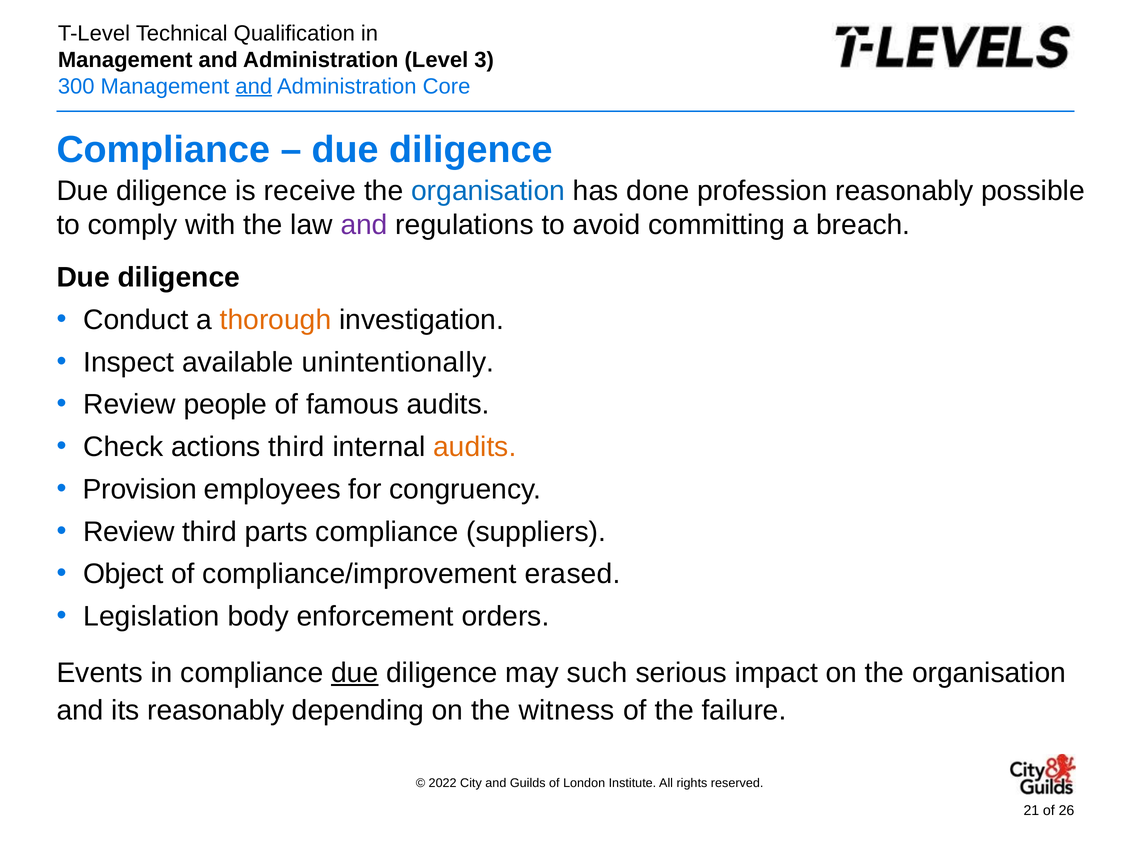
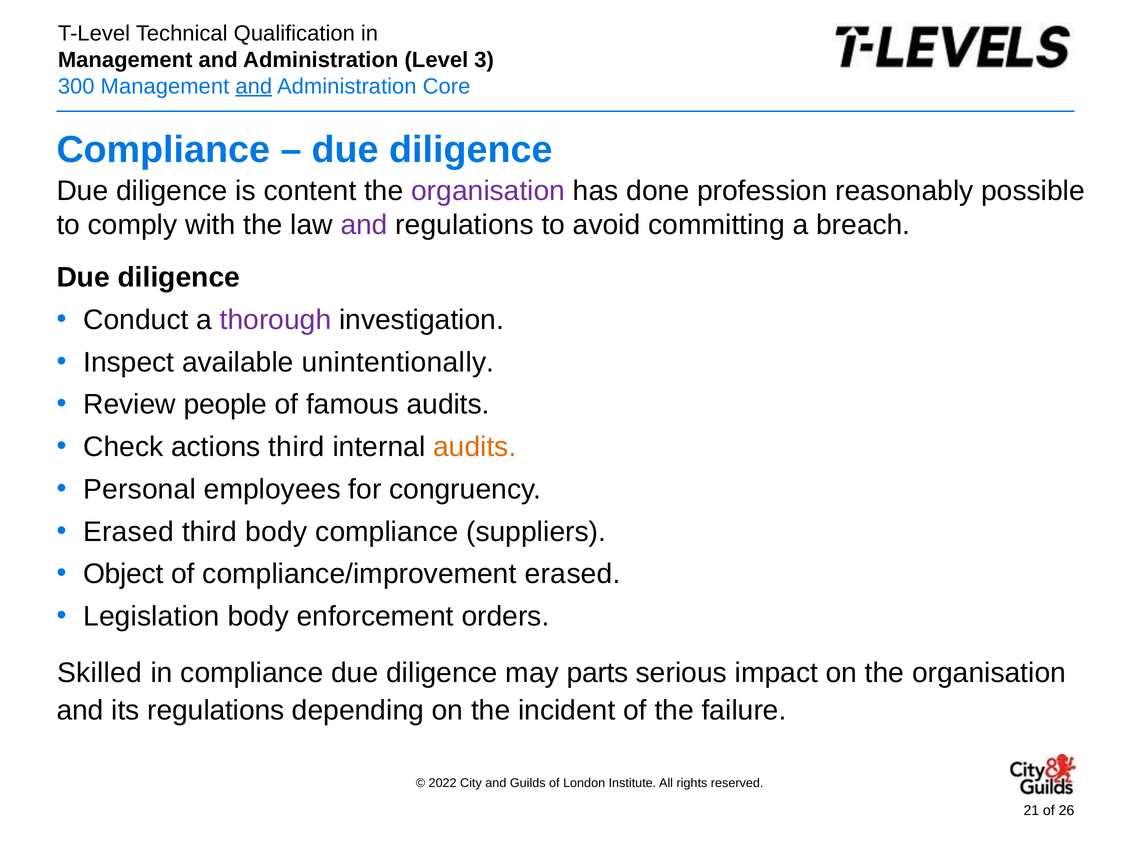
receive: receive -> content (310, 191)
organisation colour: blue -> purple (488, 191)
thorough colour: orange -> purple (276, 320)
Provision: Provision -> Personal (140, 490)
Review: Review -> Erased (129, 532)
third parts: parts -> body (276, 532)
Events: Events -> Skilled (100, 673)
due underline: present -> none (355, 673)
such: such -> parts (597, 673)
its reasonably: reasonably -> regulations (216, 711)
witness: witness -> incident (567, 711)
